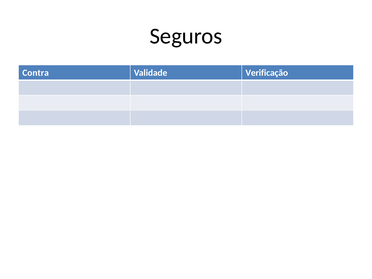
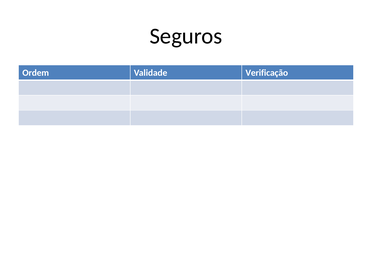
Contra: Contra -> Ordem (36, 73)
